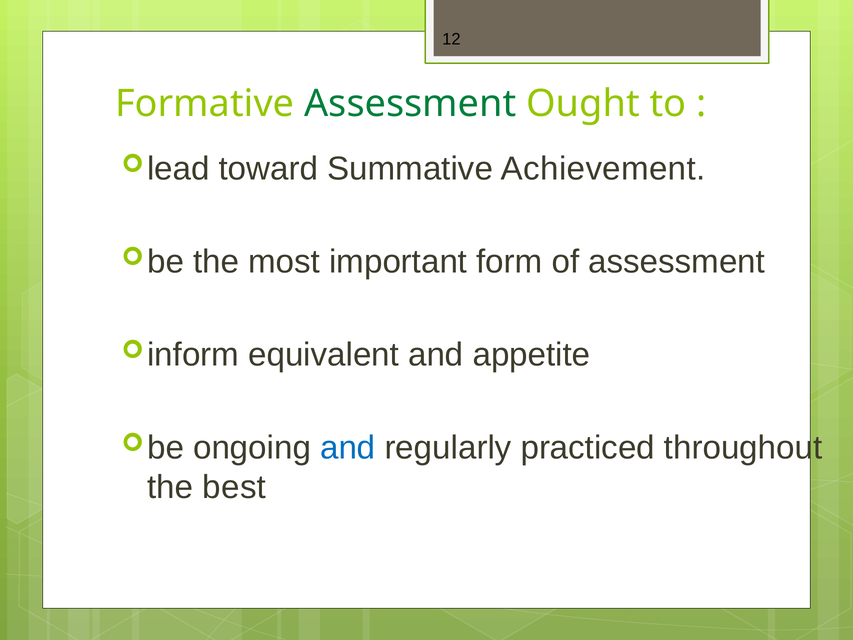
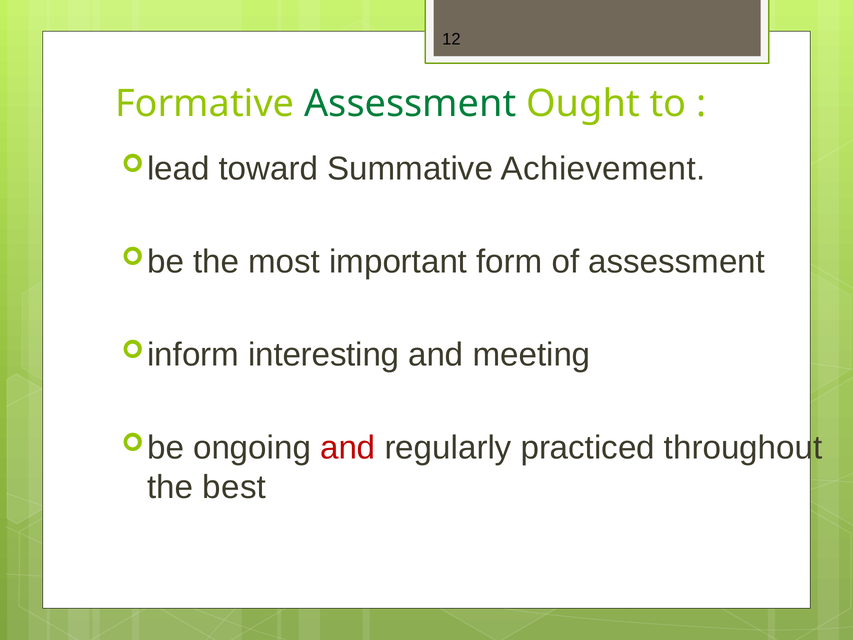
equivalent: equivalent -> interesting (324, 355)
appetite: appetite -> meeting (532, 355)
and colour: blue -> red (348, 448)
